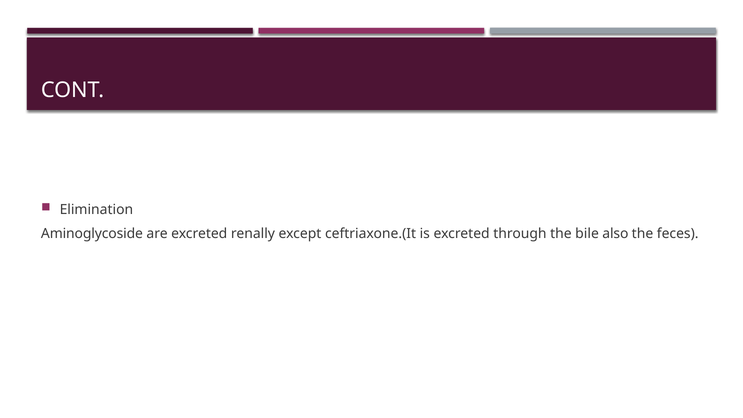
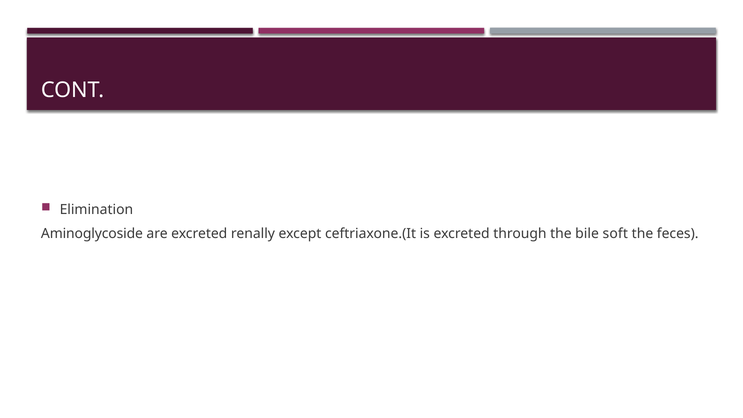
also: also -> soft (615, 234)
